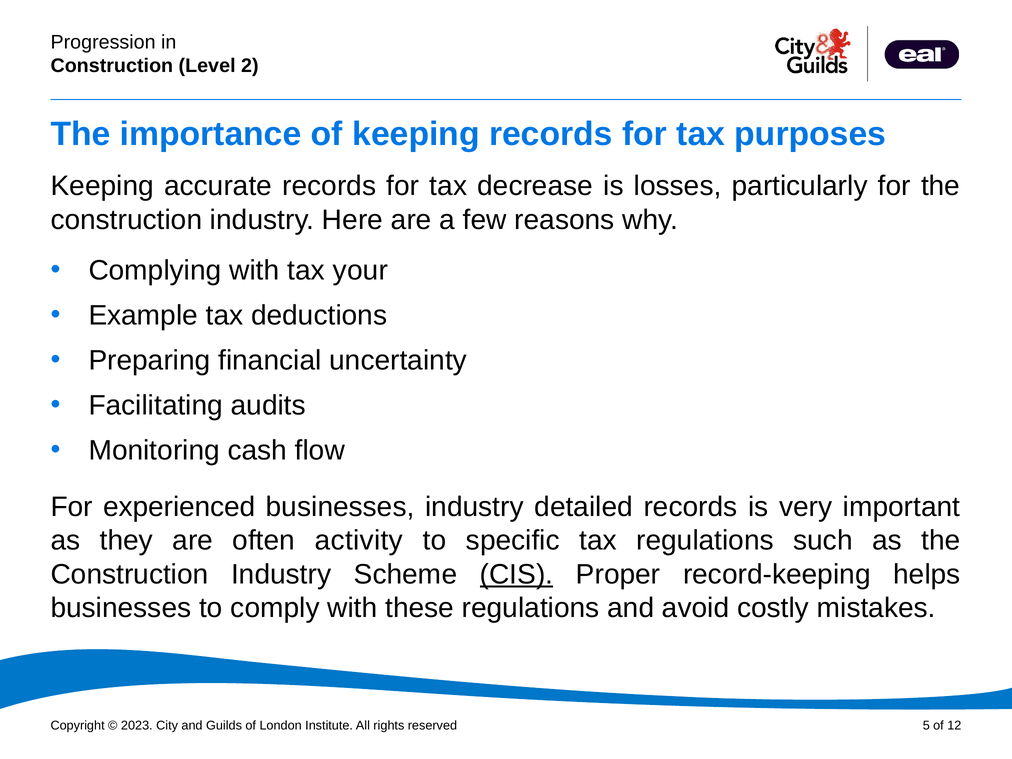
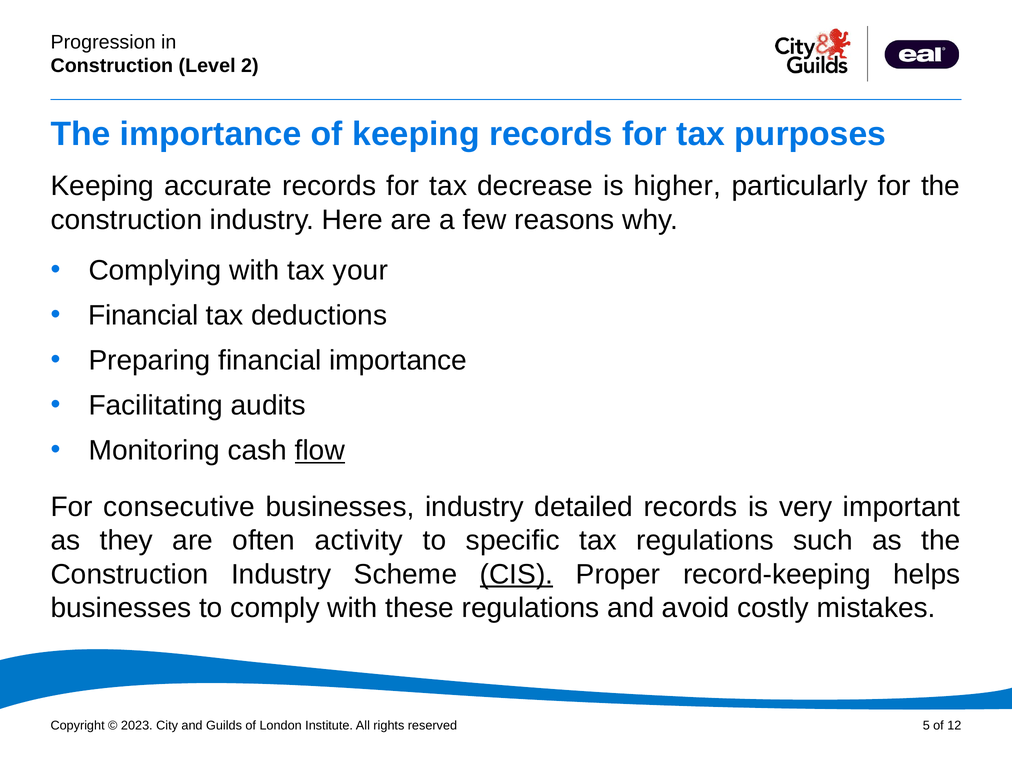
losses: losses -> higher (678, 186)
Example: Example -> Financial (143, 316)
financial uncertainty: uncertainty -> importance (398, 361)
flow underline: none -> present (320, 451)
experienced: experienced -> consecutive (179, 507)
